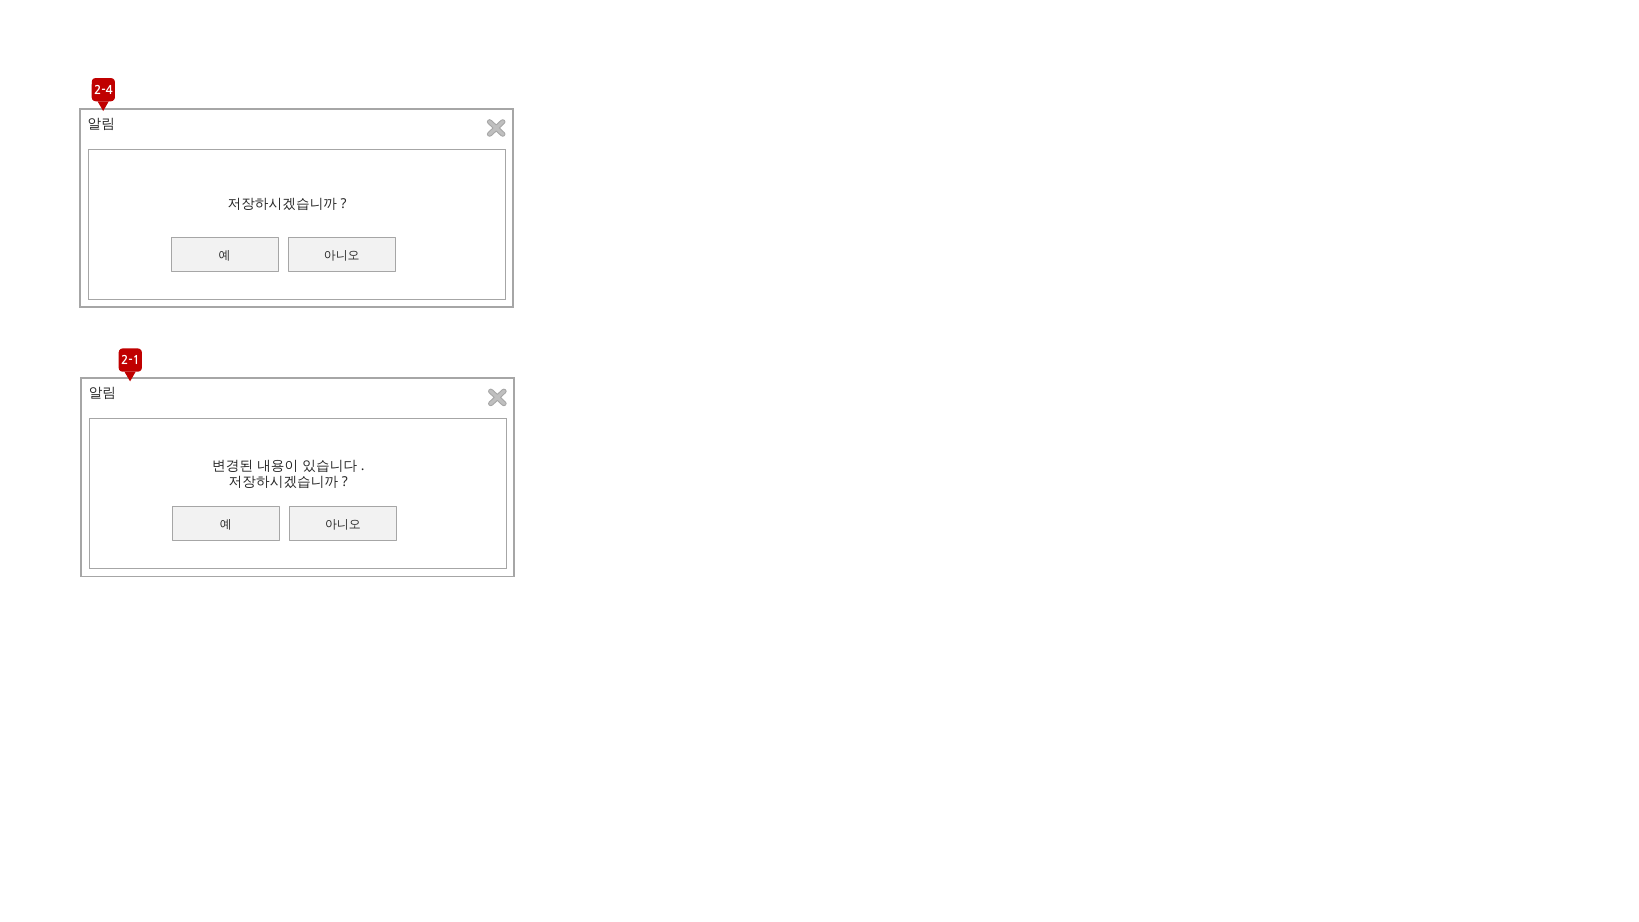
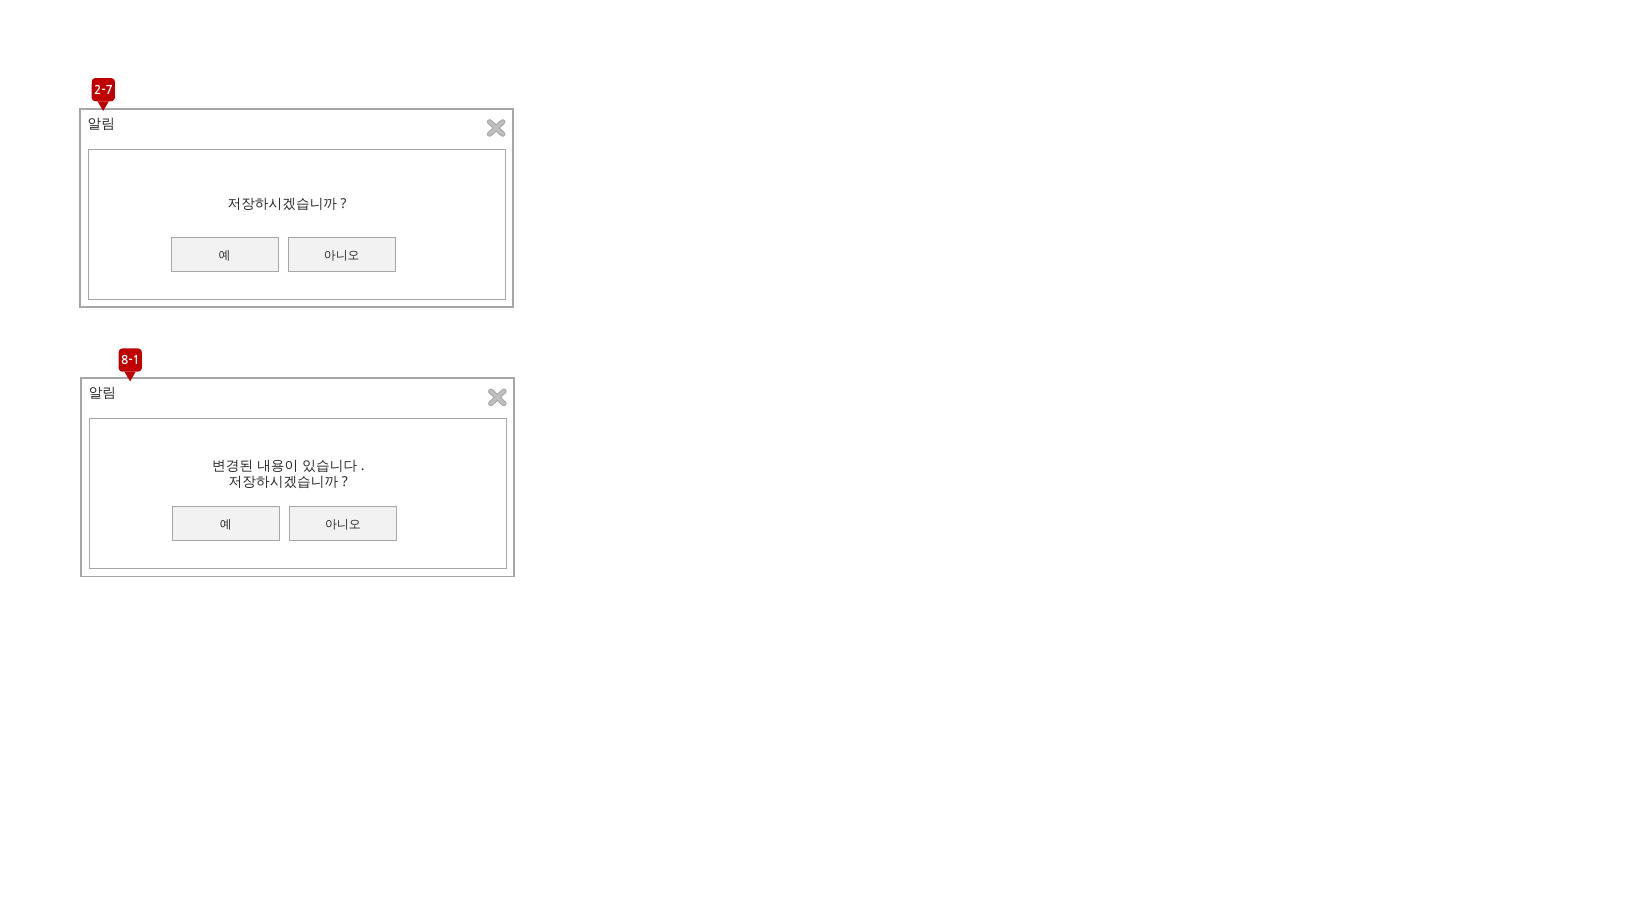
2-4: 2-4 -> 2-7 (104, 90)
2-1: 2-1 -> 8-1 (130, 361)
